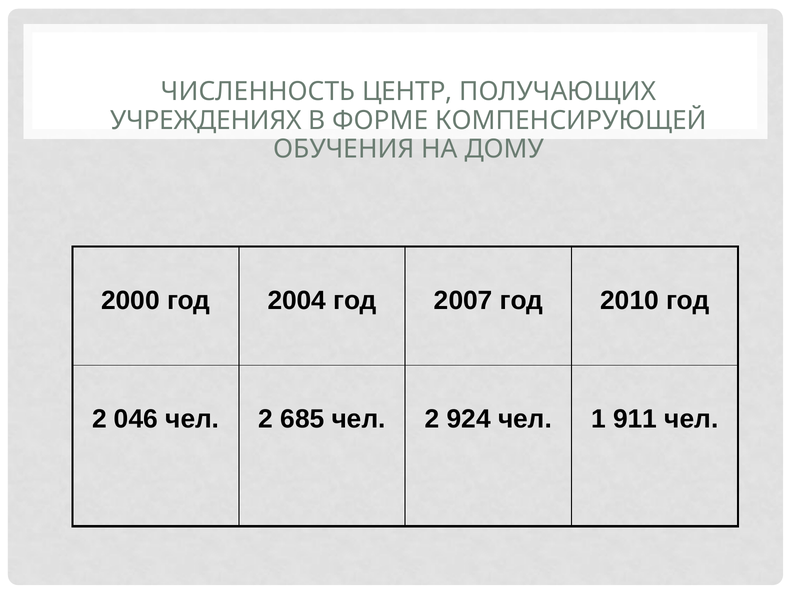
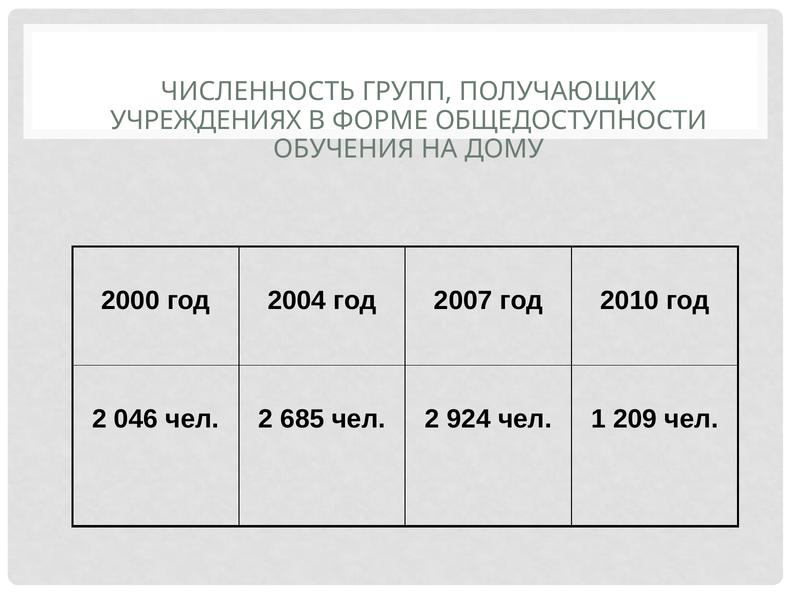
ЦЕНТР: ЦЕНТР -> ГРУПП (407, 92)
КОМПЕНСИРУЮЩЕЙ: КОМПЕНСИРУЮЩЕЙ -> ОБЩЕДОСТУПНОСТИ (571, 120)
911: 911 -> 209 (635, 419)
